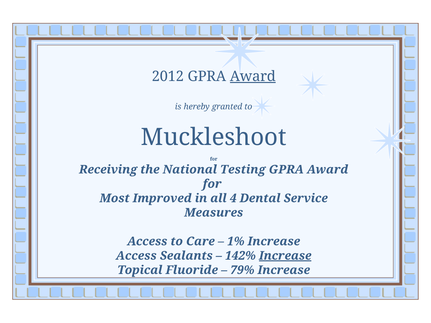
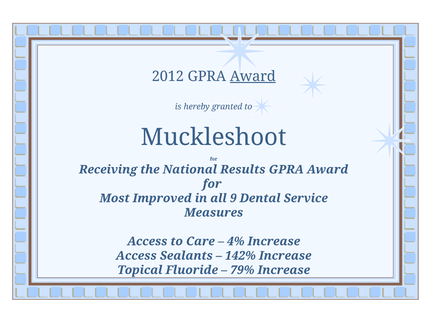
Testing: Testing -> Results (243, 170)
4: 4 -> 9 (233, 198)
1%: 1% -> 4% (236, 242)
Increase underline: present -> none (285, 256)
